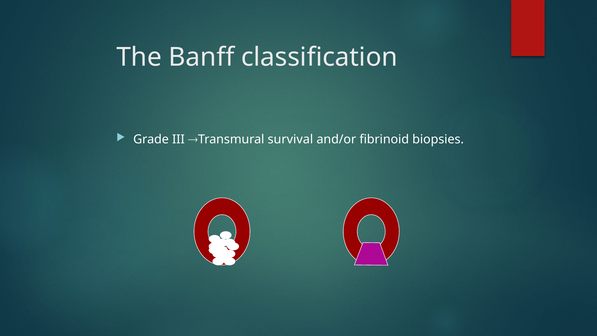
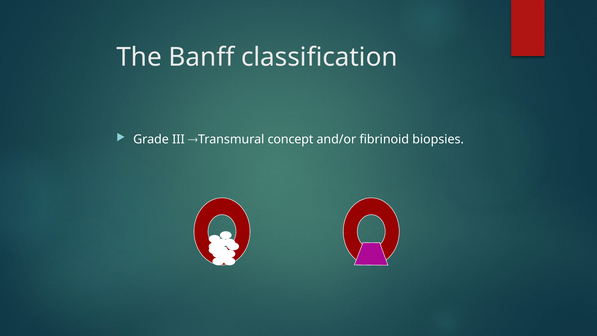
survival: survival -> concept (290, 139)
